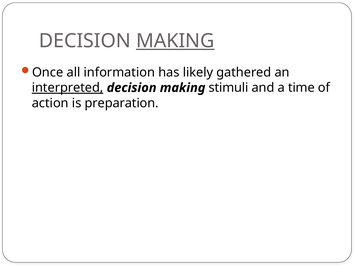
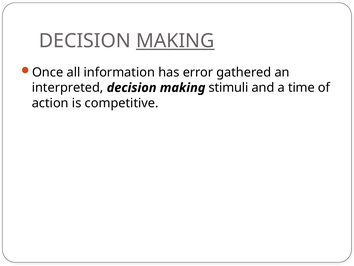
likely: likely -> error (198, 72)
interpreted underline: present -> none (68, 88)
preparation: preparation -> competitive (122, 103)
